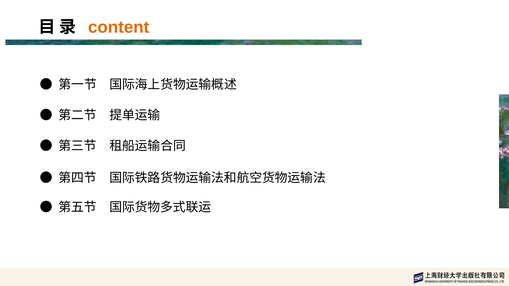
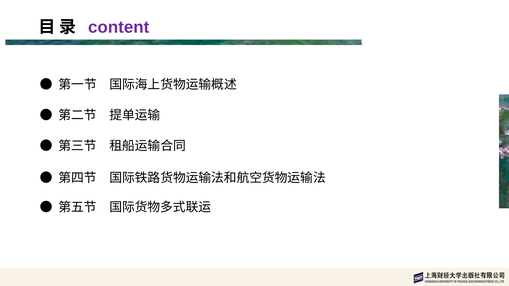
content colour: orange -> purple (119, 27)
